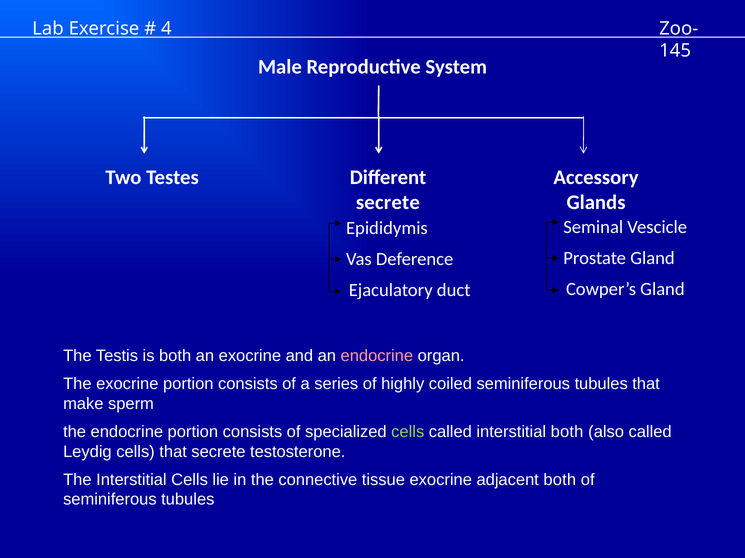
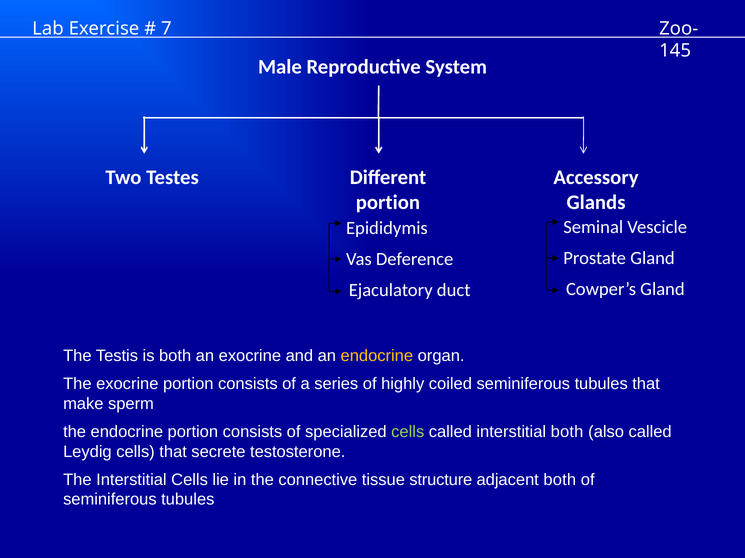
4: 4 -> 7 (166, 29)
secrete: secrete -> portion (388, 202)
endocrine colour: pink -> yellow (377, 356)
tissue exocrine: exocrine -> structure (441, 480)
